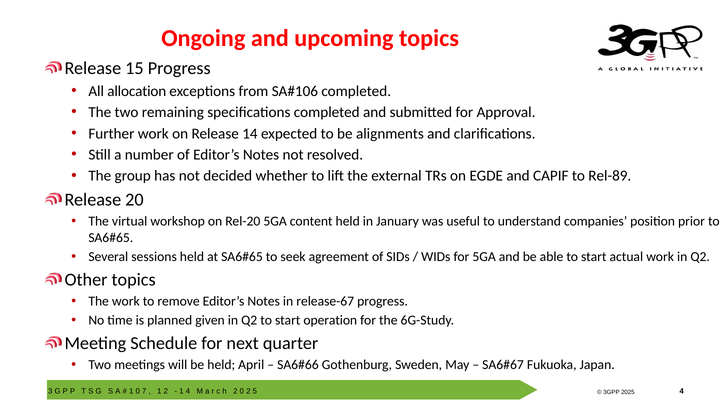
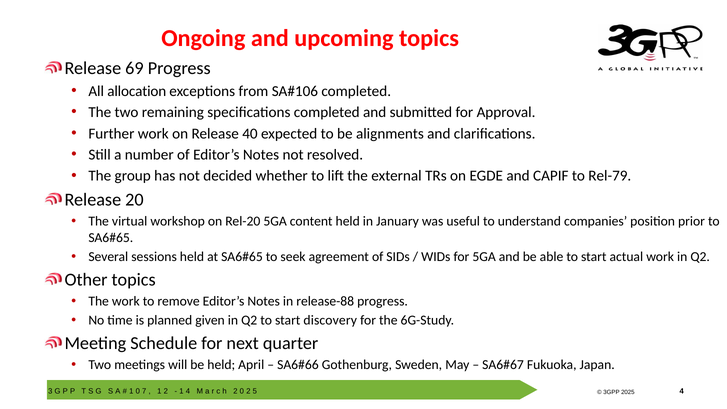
15: 15 -> 69 (134, 68)
14: 14 -> 40 (250, 134)
Rel-89: Rel-89 -> Rel-79 (610, 176)
release-67: release-67 -> release-88 (325, 301)
operation: operation -> discovery (330, 320)
